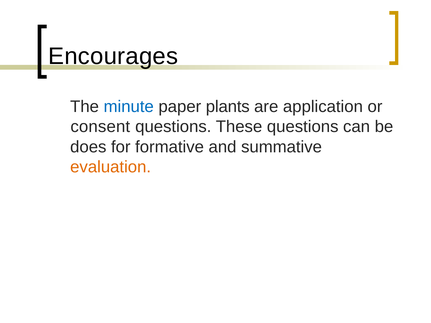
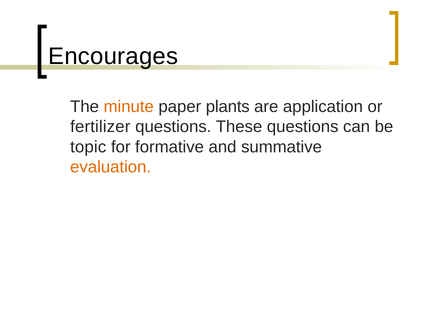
minute colour: blue -> orange (129, 107)
consent: consent -> fertilizer (100, 127)
does: does -> topic (88, 147)
